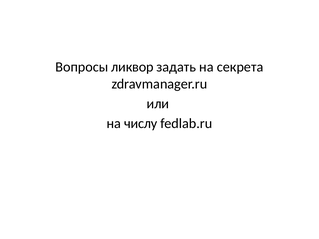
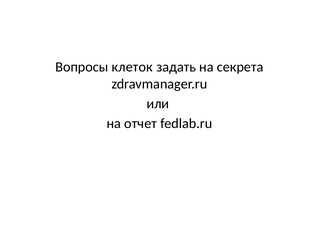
ликвор: ликвор -> клеток (132, 67)
числу: числу -> отчет (141, 124)
